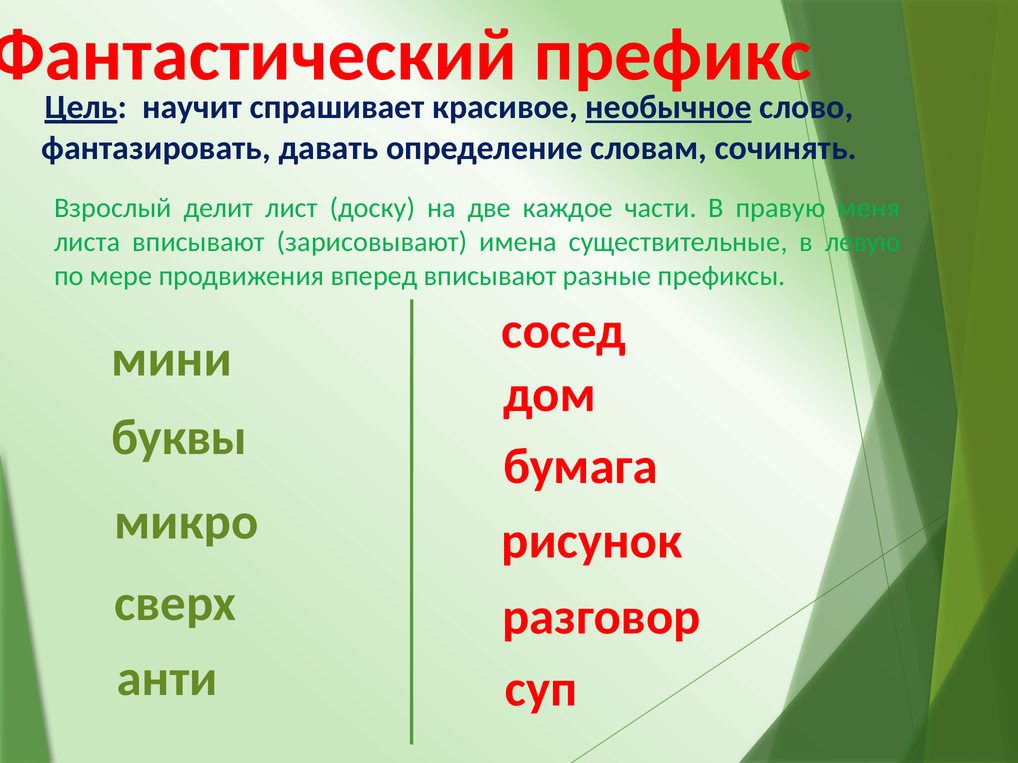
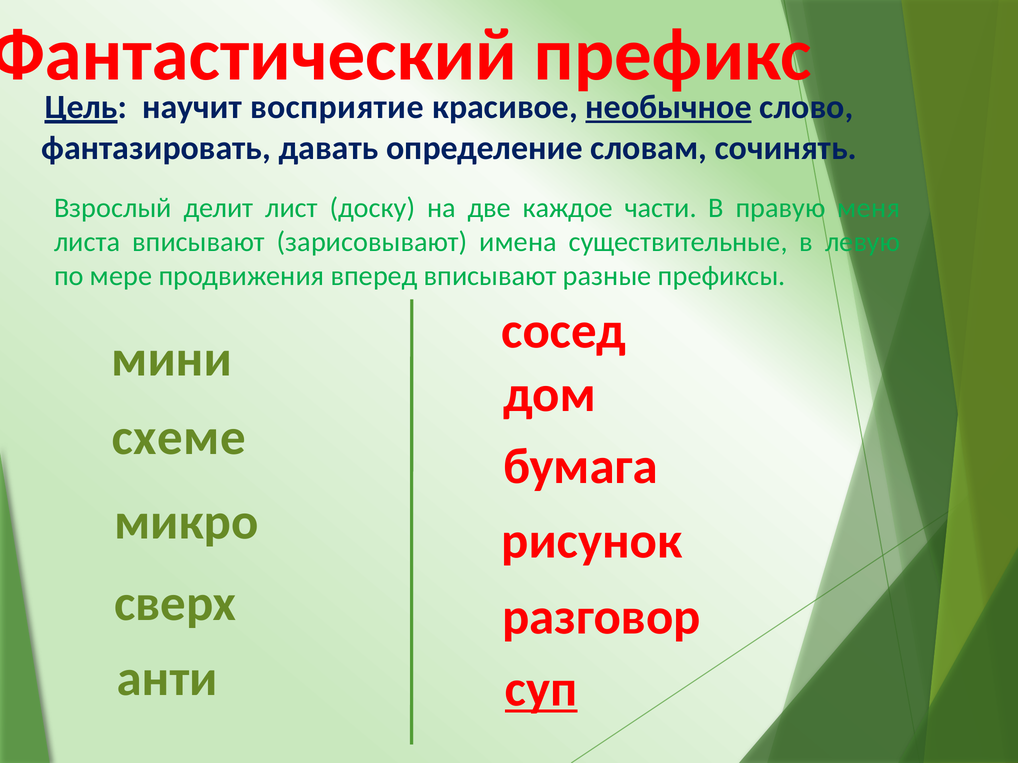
спрашивает: спрашивает -> восприятие (337, 107)
буквы: буквы -> схеме (179, 438)
суп underline: none -> present (541, 690)
